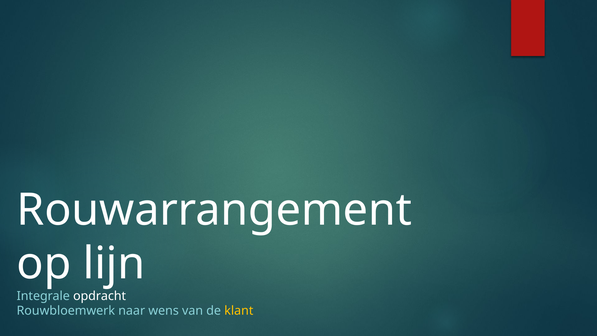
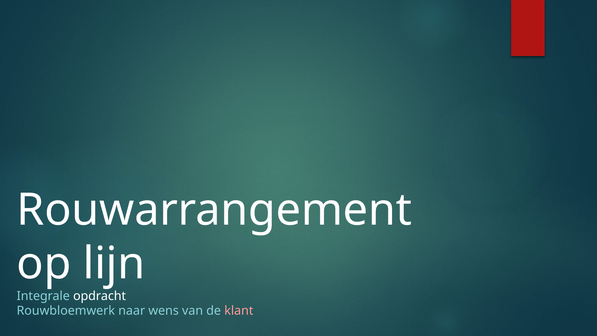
klant colour: yellow -> pink (239, 311)
